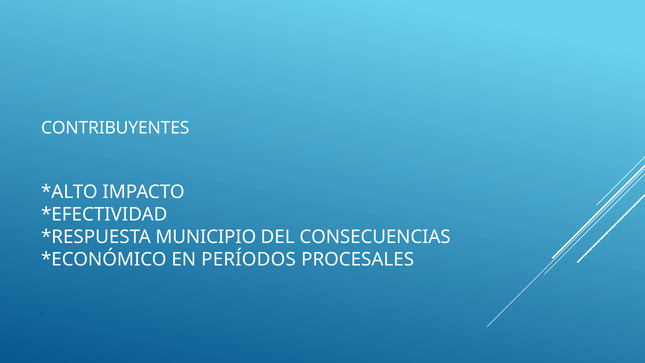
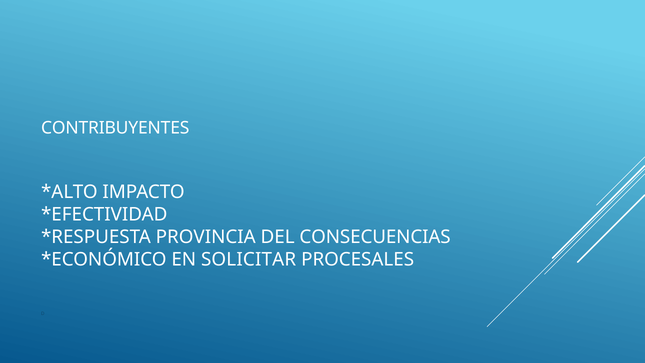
MUNICIPIO: MUNICIPIO -> PROVINCIA (206, 237)
PERÍODOS: PERÍODOS -> SOLICITAR (249, 260)
